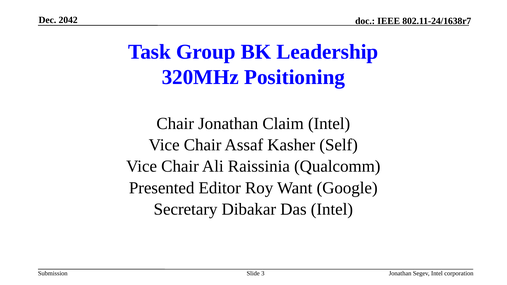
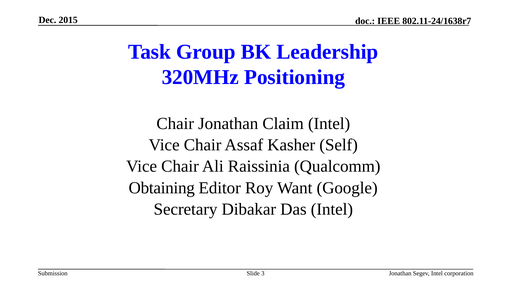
2042: 2042 -> 2015 (68, 20)
Presented: Presented -> Obtaining (162, 188)
